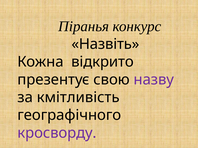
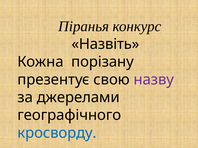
відкрито: відкрито -> порізану (103, 62)
кмітливість: кмітливість -> джерелами (78, 98)
кросворду colour: purple -> blue (57, 133)
